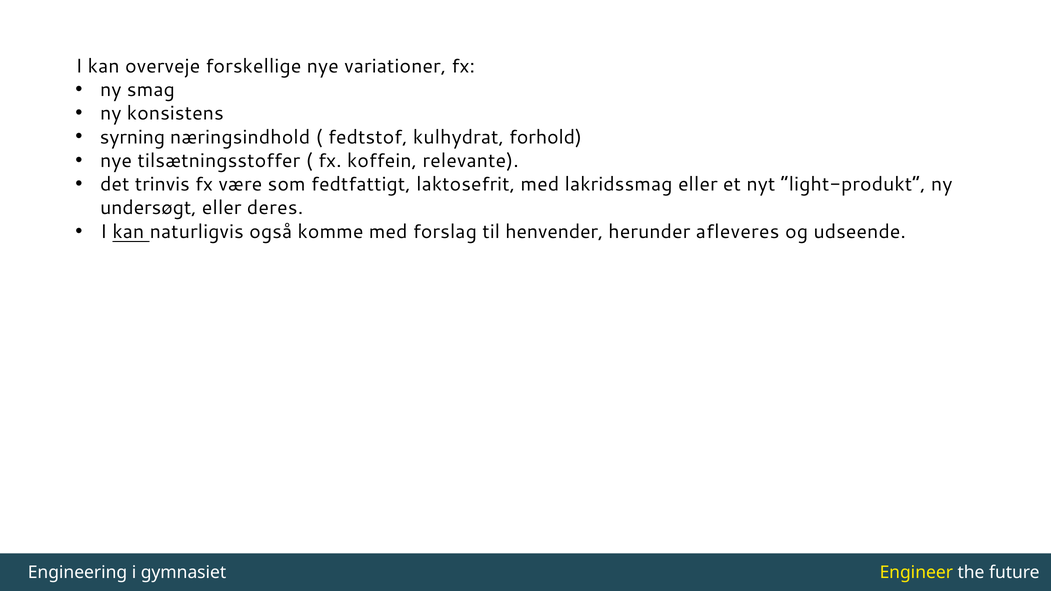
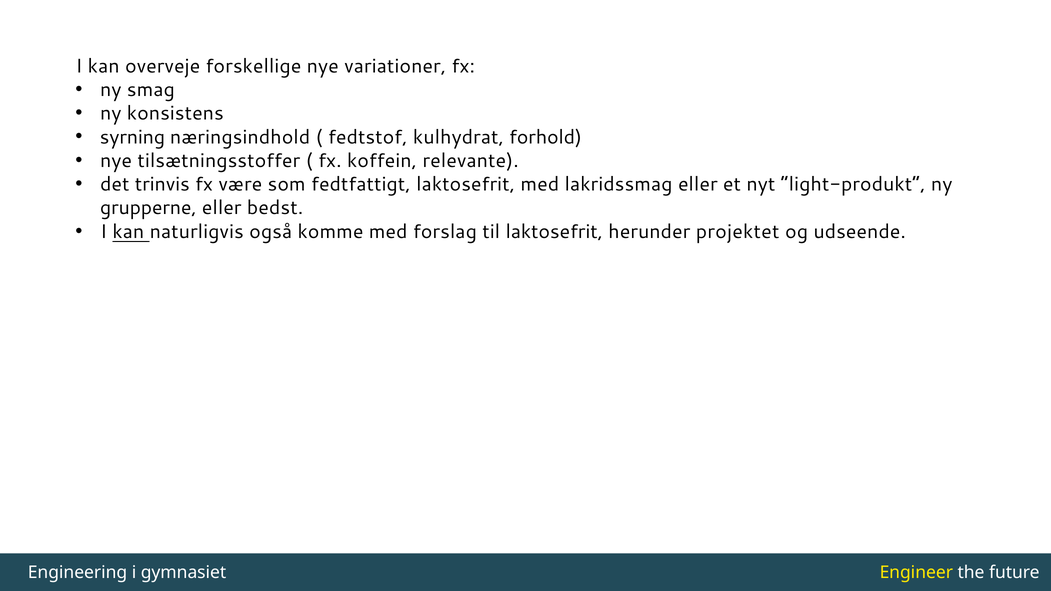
undersøgt: undersøgt -> grupperne (148, 208)
deres: deres -> bedst (275, 208)
til henvender: henvender -> laktosefrit (554, 232)
afleveres: afleveres -> projektet (738, 232)
